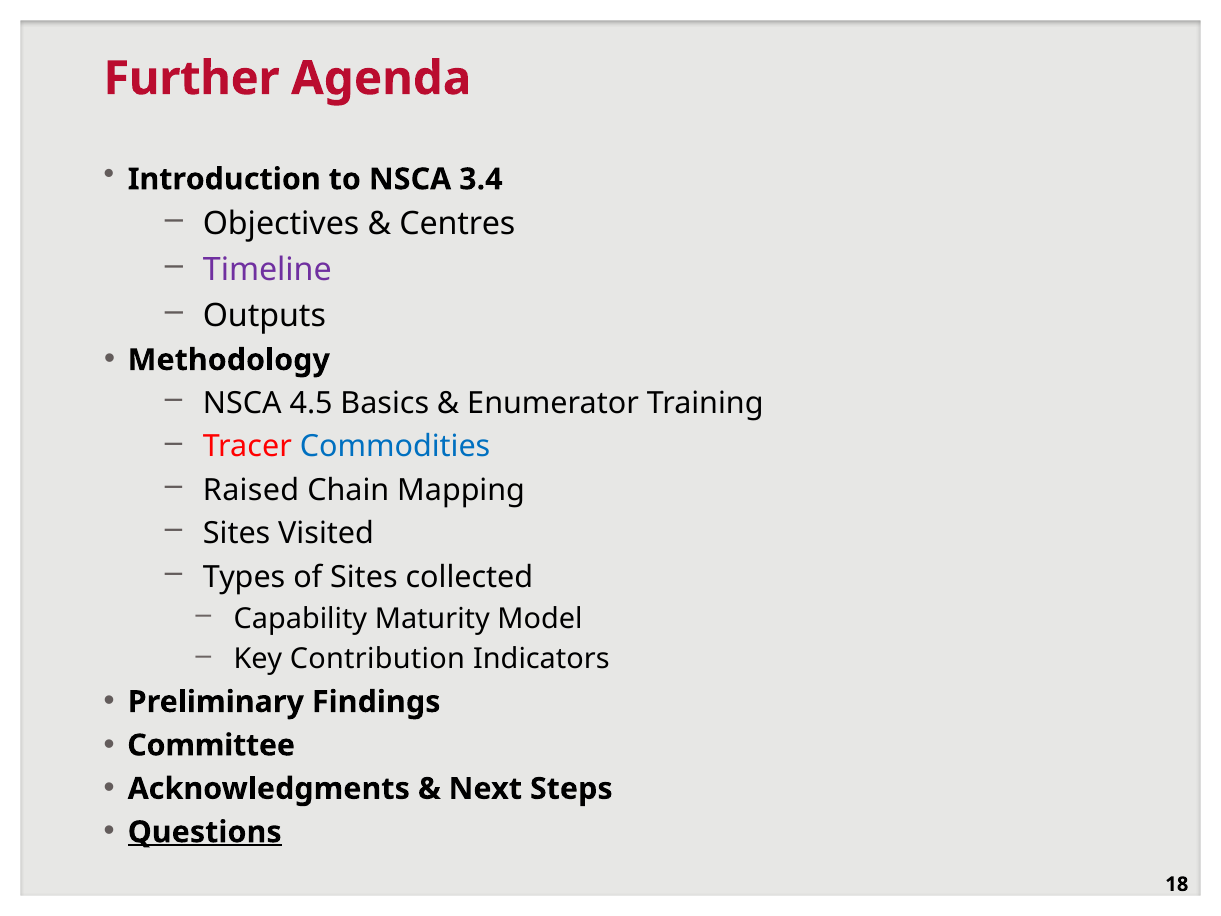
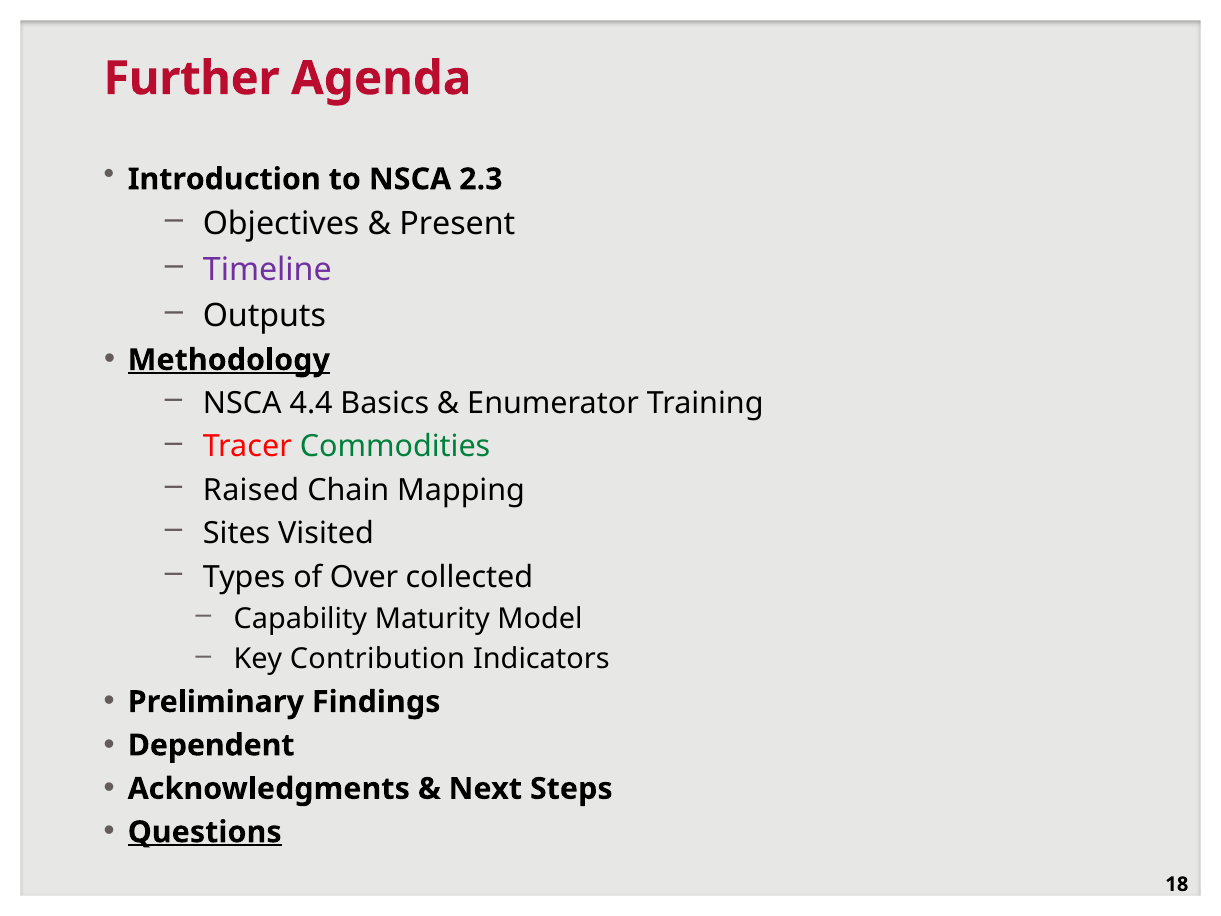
3.4: 3.4 -> 2.3 (481, 179)
Centres: Centres -> Present (457, 224)
Methodology underline: none -> present (229, 360)
4.5: 4.5 -> 4.4 (311, 403)
Commodities colour: blue -> green (395, 447)
of Sites: Sites -> Over (364, 577)
Committee: Committee -> Dependent (211, 745)
